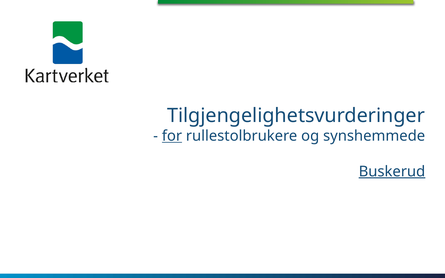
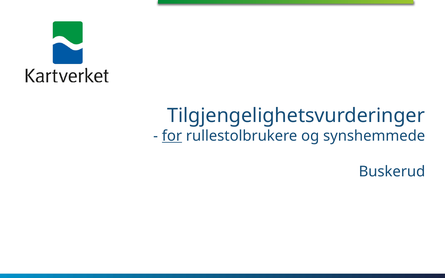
Buskerud underline: present -> none (392, 172)
